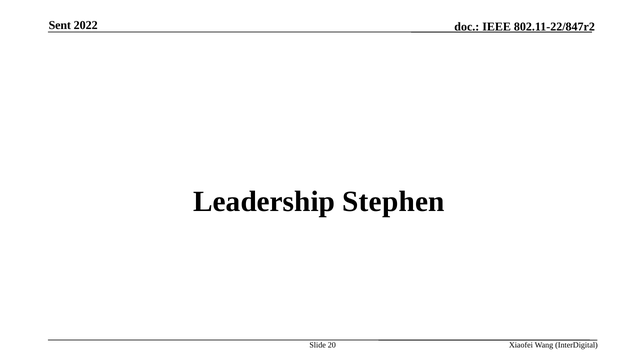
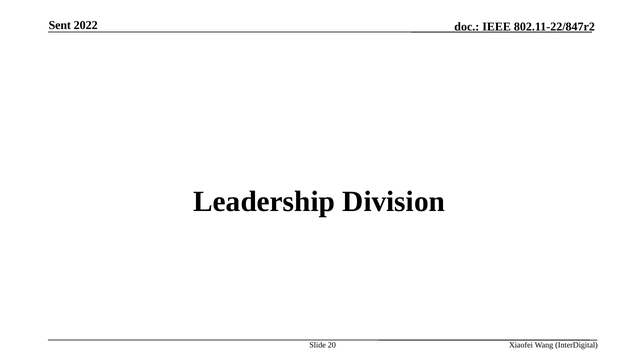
Stephen: Stephen -> Division (394, 202)
